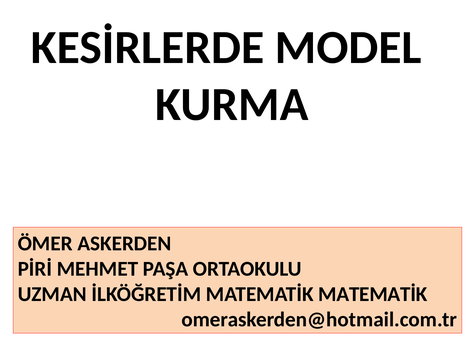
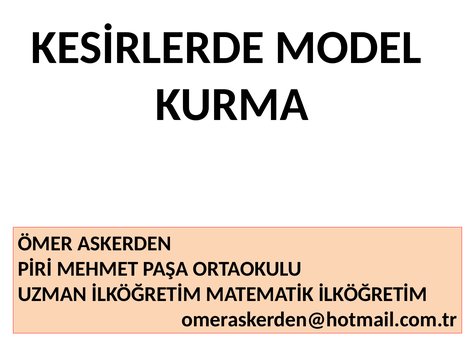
MATEMATİK MATEMATİK: MATEMATİK -> İLKÖĞRETİM (373, 294)
